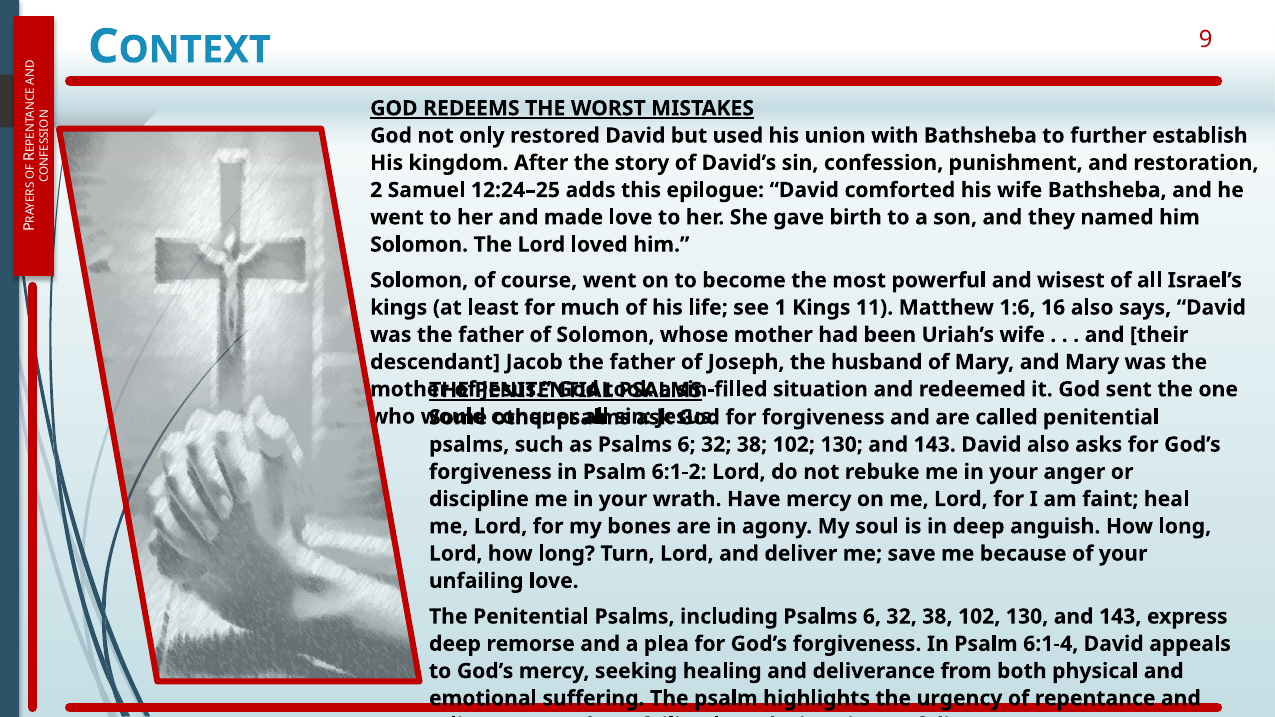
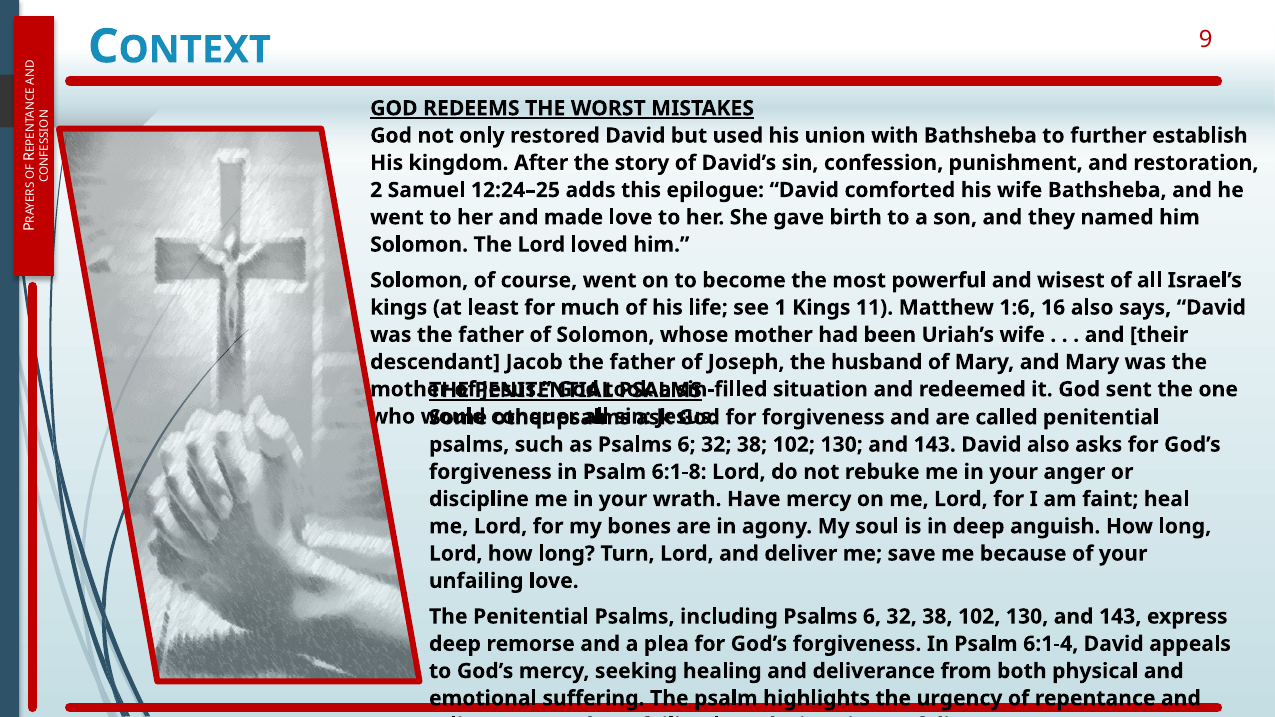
6:1-2: 6:1-2 -> 6:1-8 (679, 472)
